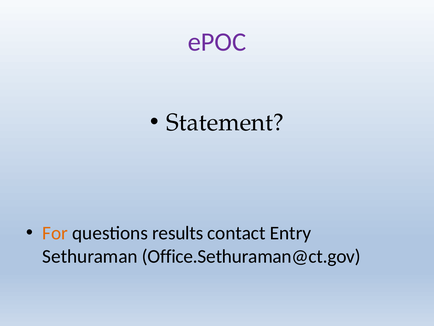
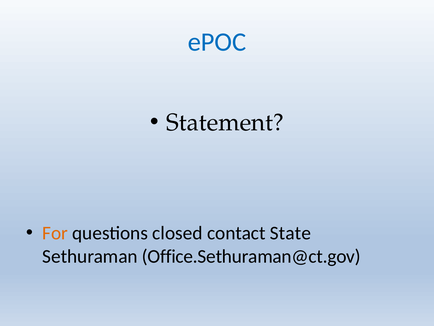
ePOC colour: purple -> blue (217, 42)
results: results -> closed (178, 233)
Entry: Entry -> State (290, 233)
